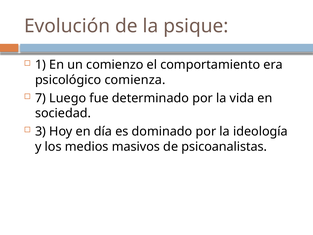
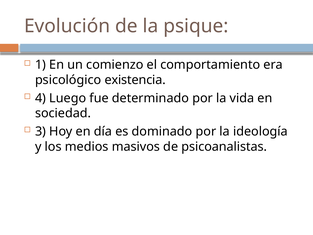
comienza: comienza -> existencia (135, 80)
7: 7 -> 4 (41, 98)
